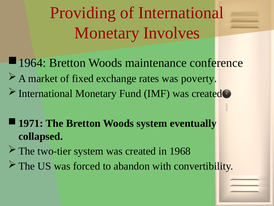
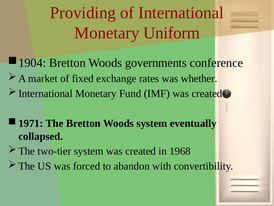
Involves: Involves -> Uniform (172, 33)
1964: 1964 -> 1904 (32, 63)
maintenance: maintenance -> governments (156, 63)
poverty: poverty -> whether (199, 78)
